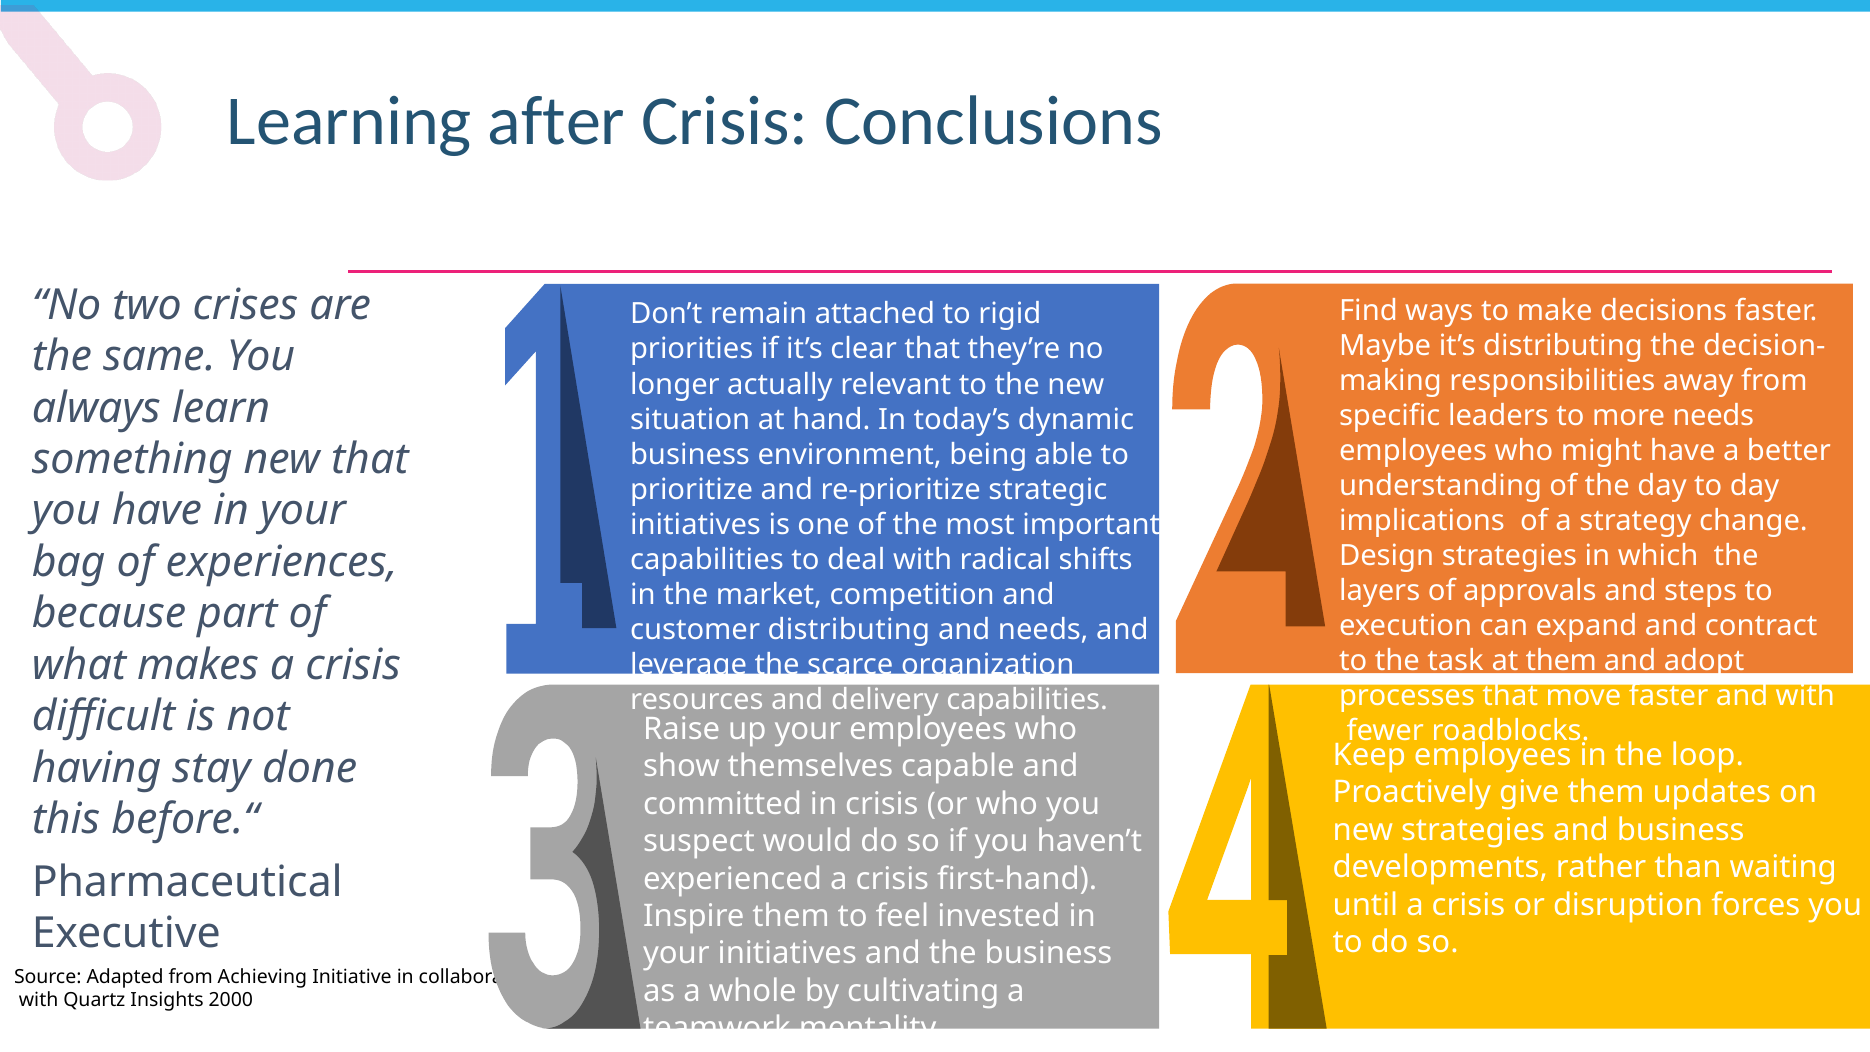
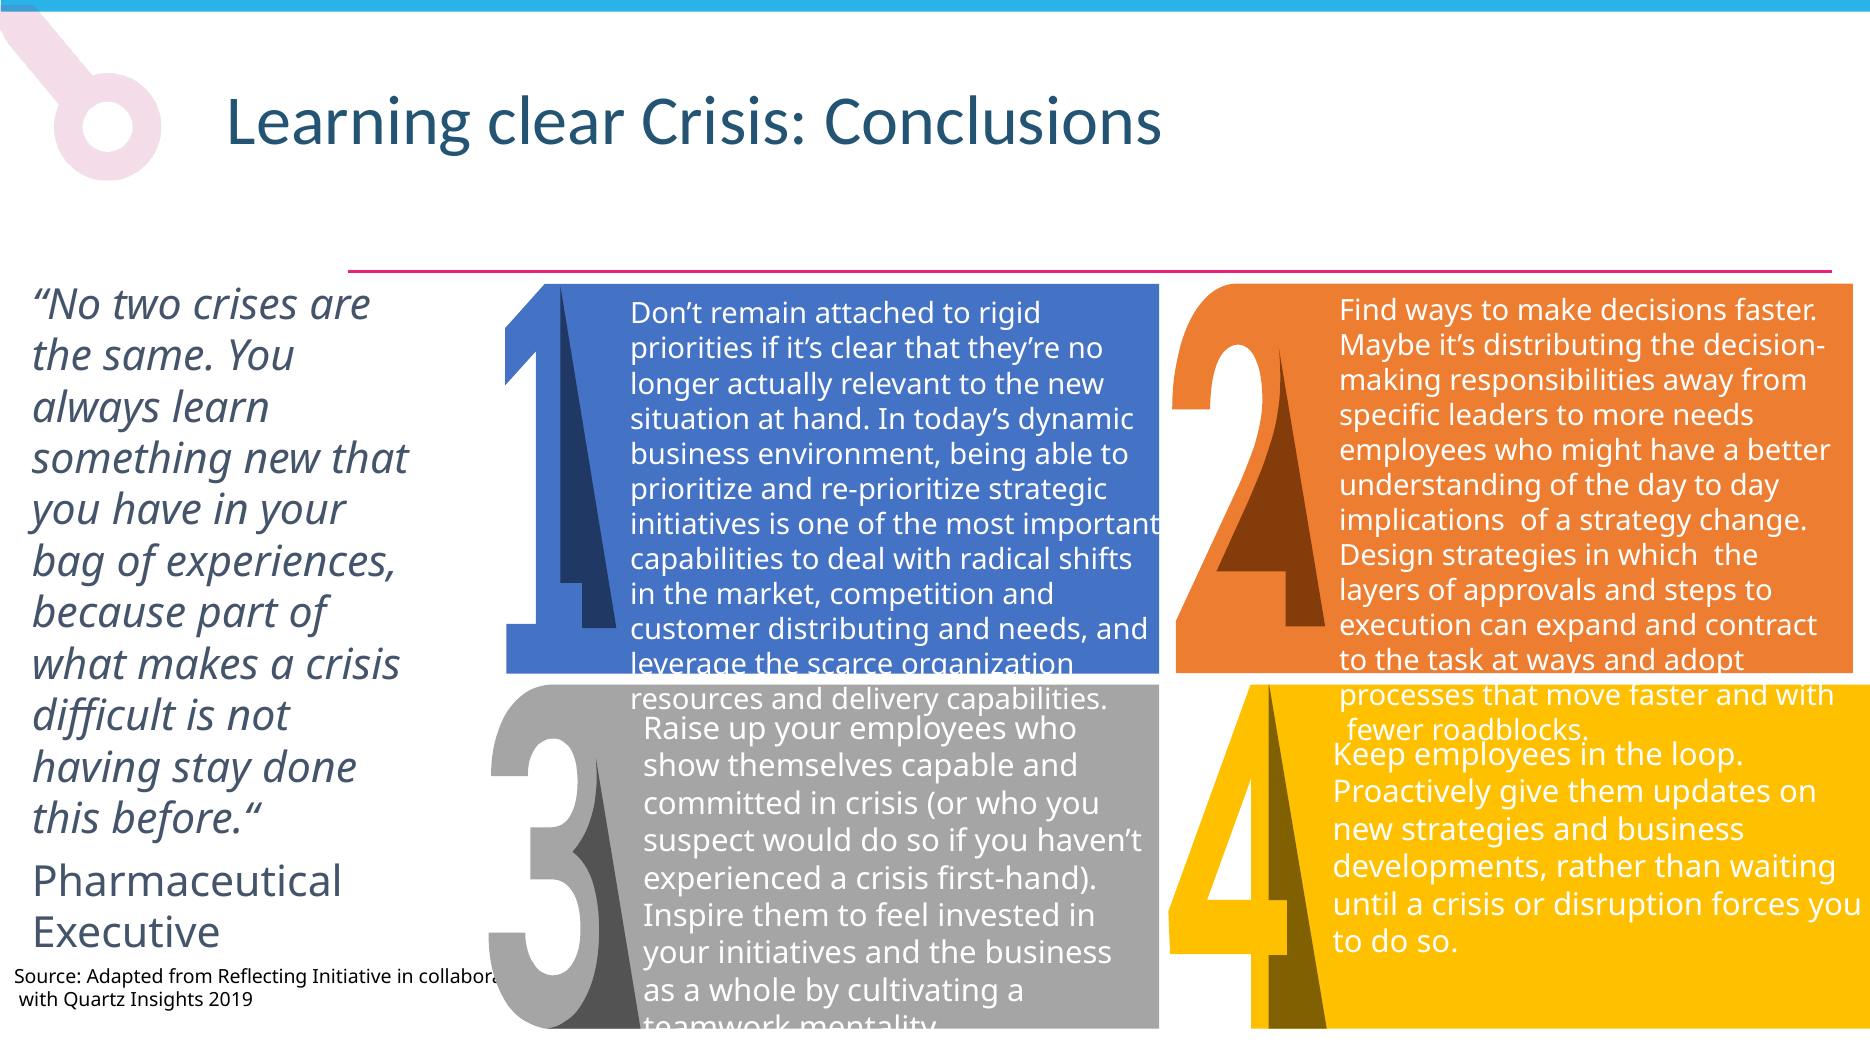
Learning after: after -> clear (557, 121)
at them: them -> ways (1561, 661)
Achieving: Achieving -> Reflecting (263, 977)
2000: 2000 -> 2019 (231, 1000)
